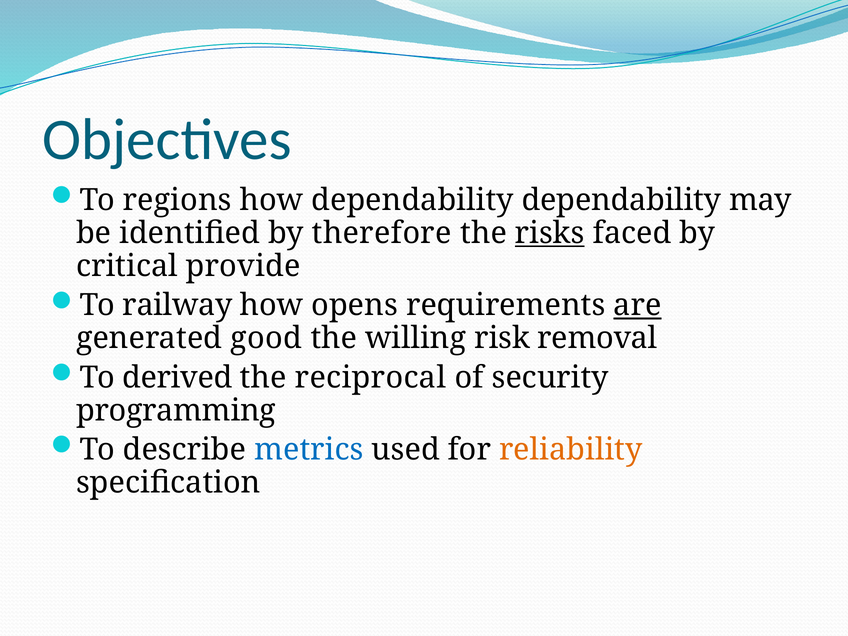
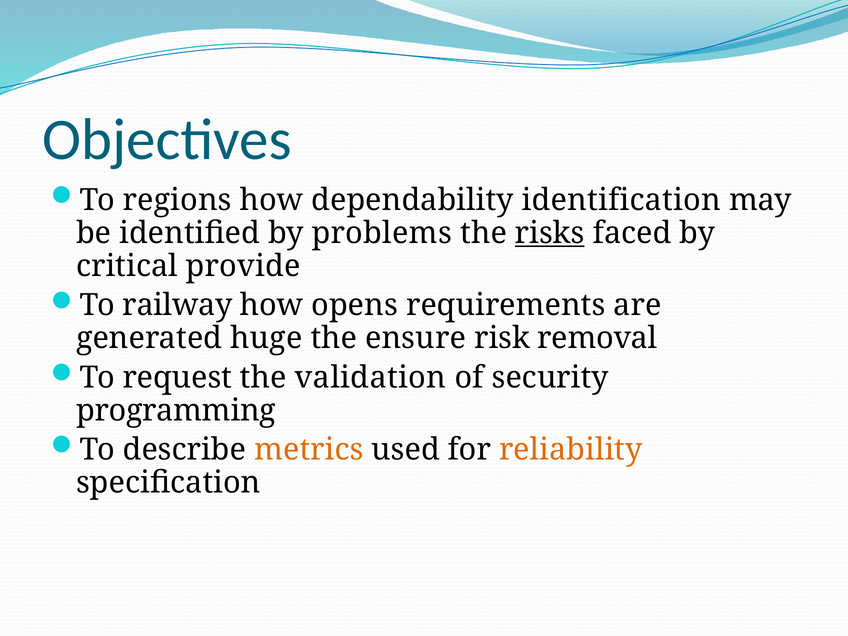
dependability dependability: dependability -> identification (621, 200)
therefore: therefore -> problems (382, 233)
are underline: present -> none (638, 305)
good: good -> huge (266, 338)
willing: willing -> ensure (416, 338)
derived: derived -> request (177, 377)
reciprocal: reciprocal -> validation (370, 377)
metrics colour: blue -> orange (309, 450)
